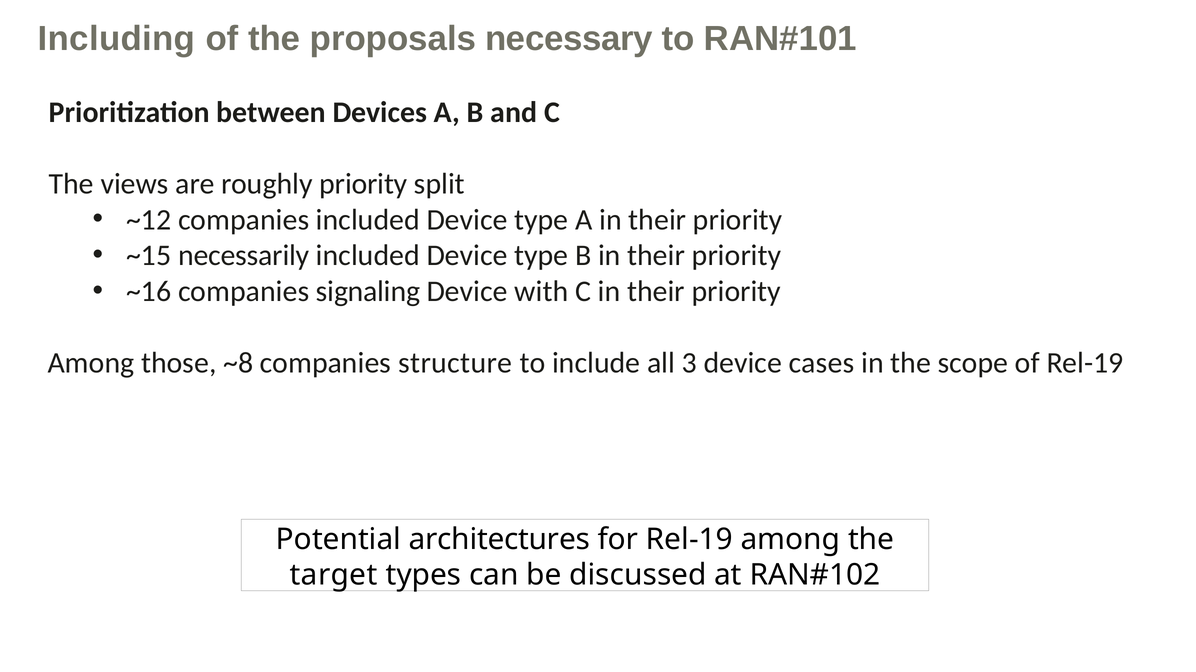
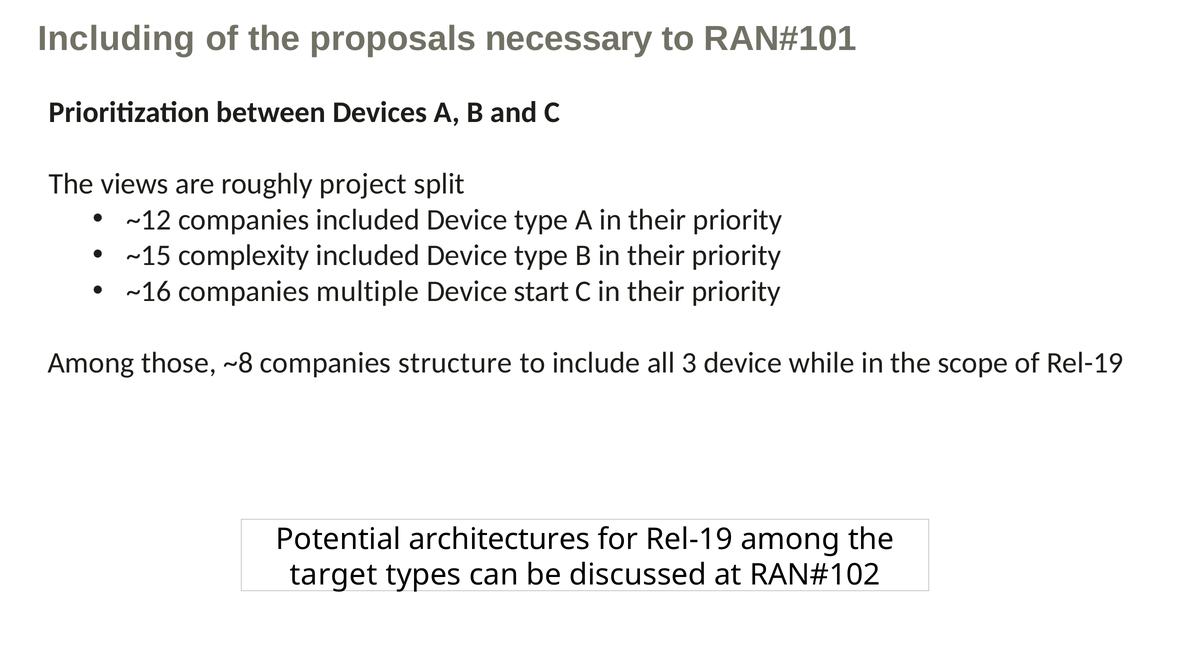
roughly priority: priority -> project (363, 184)
necessarily: necessarily -> complexity (244, 256)
signaling: signaling -> multiple (368, 292)
with: with -> start (541, 292)
cases: cases -> while (822, 363)
